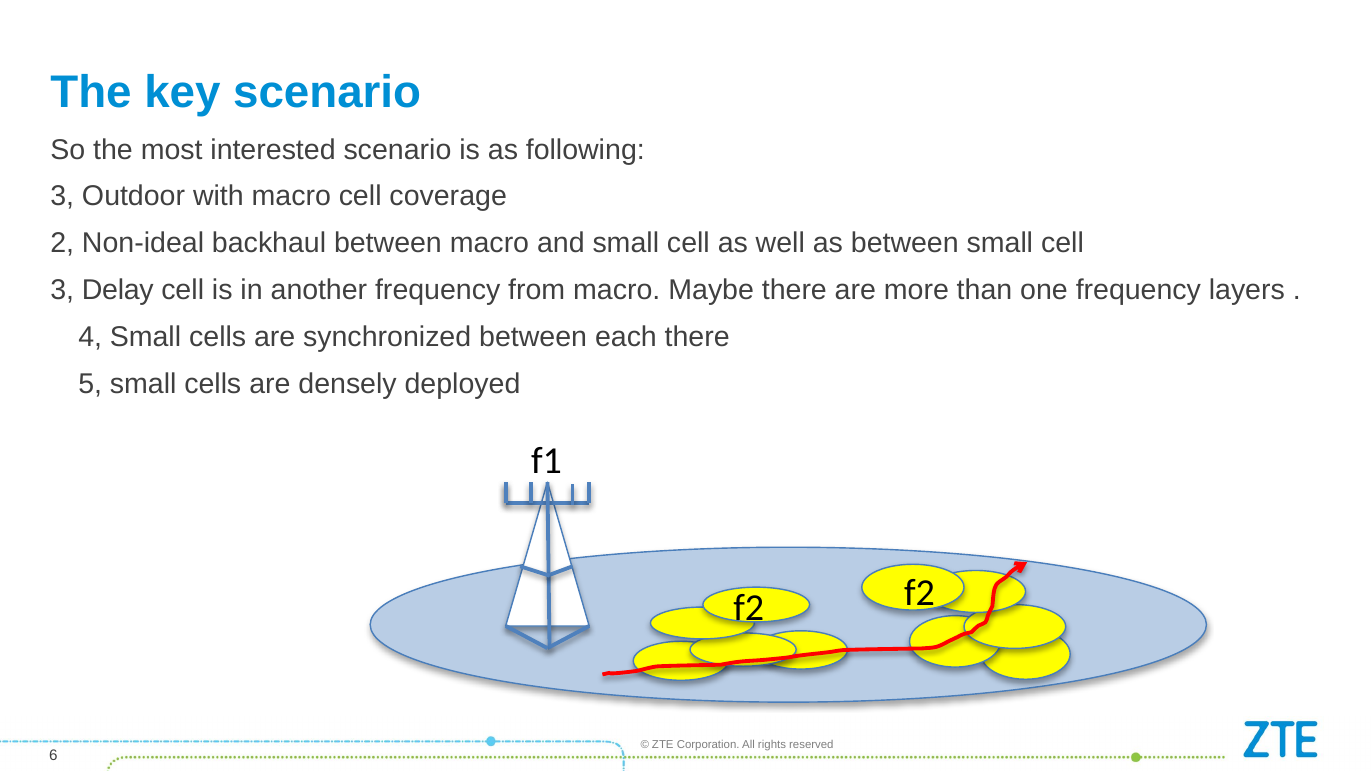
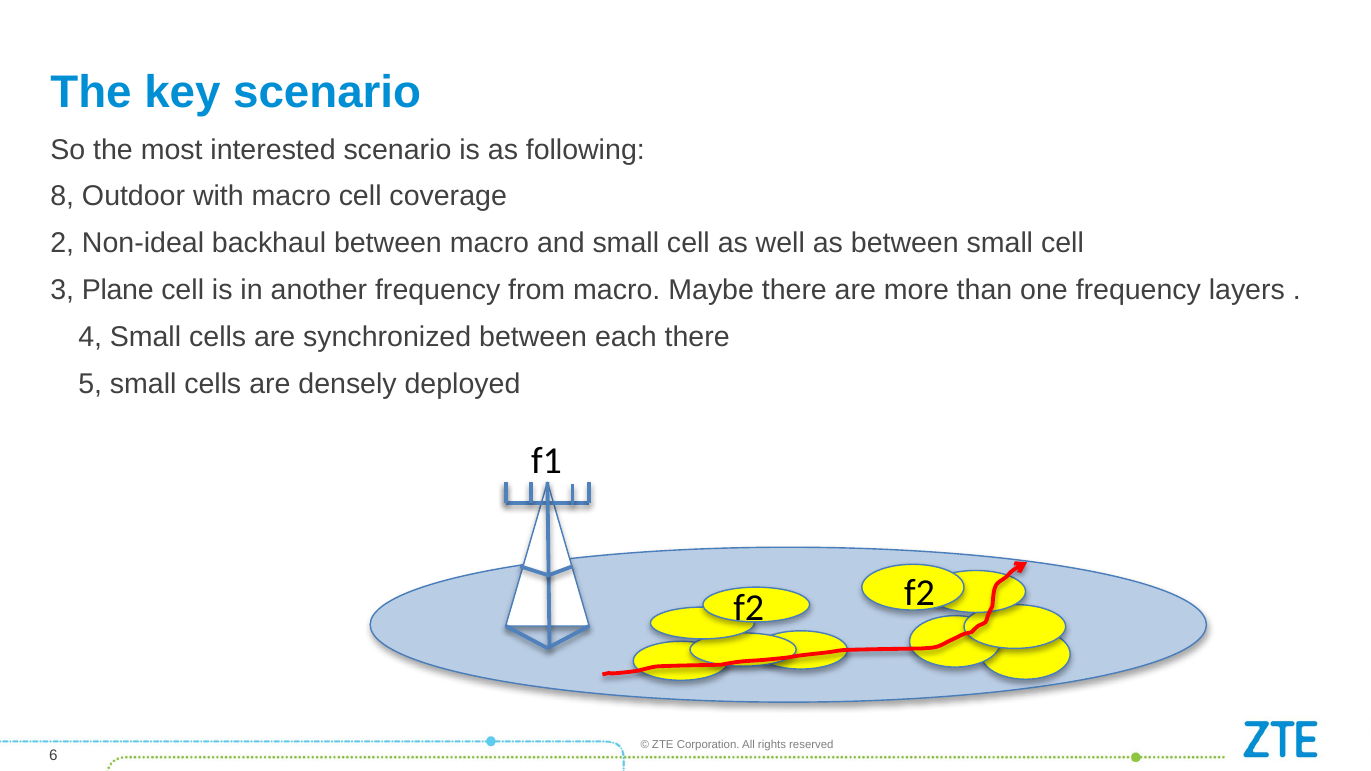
3: 3 -> 8 (62, 197)
Delay: Delay -> Plane (118, 290)
